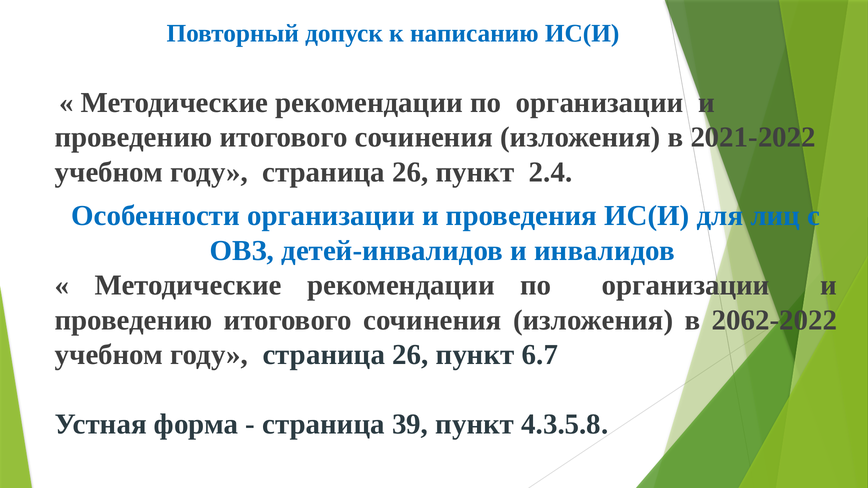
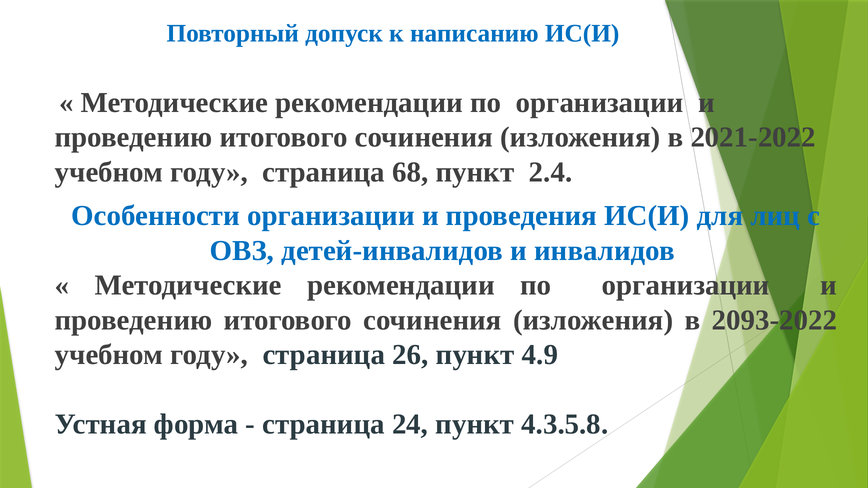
26: 26 -> 68 (410, 172)
2062-2022: 2062-2022 -> 2093-2022 (774, 320)
6.7: 6.7 -> 4.9 (540, 355)
39: 39 -> 24 (410, 424)
